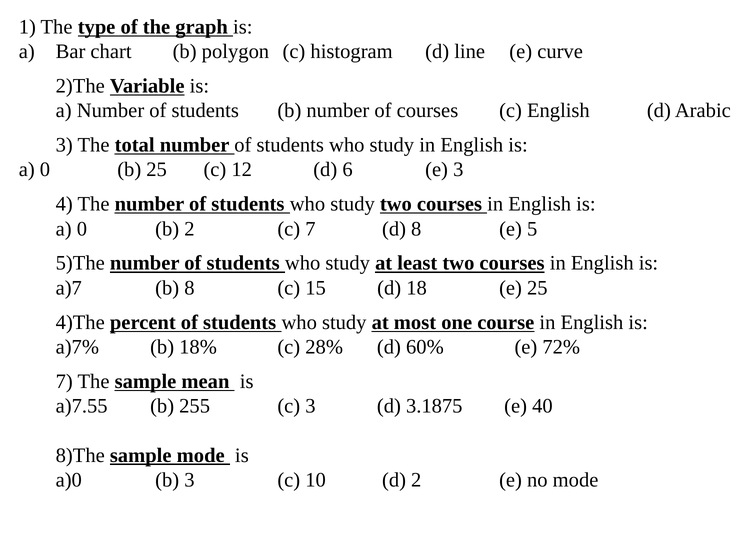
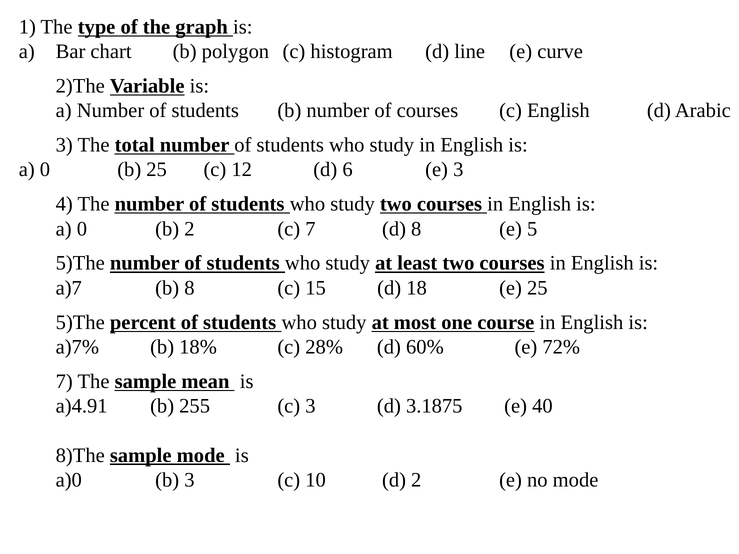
4)The: 4)The -> 5)The (80, 322)
a)7.55: a)7.55 -> a)4.91 (82, 406)
